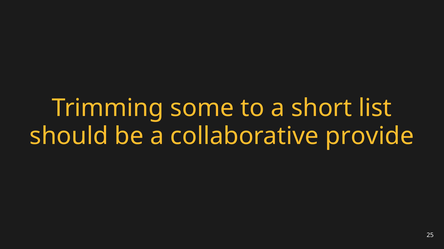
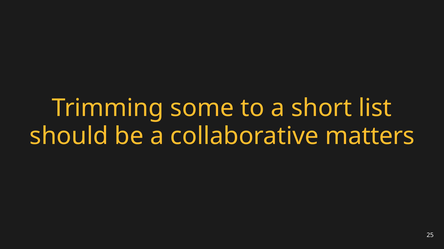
provide: provide -> matters (370, 136)
